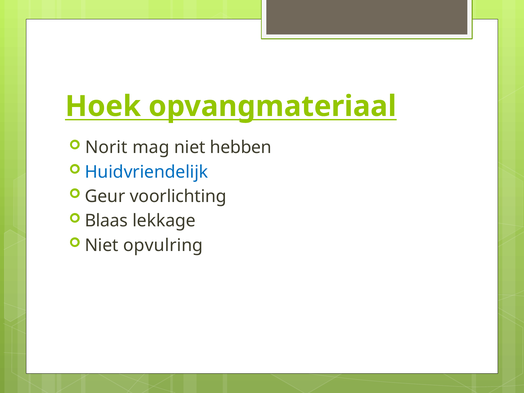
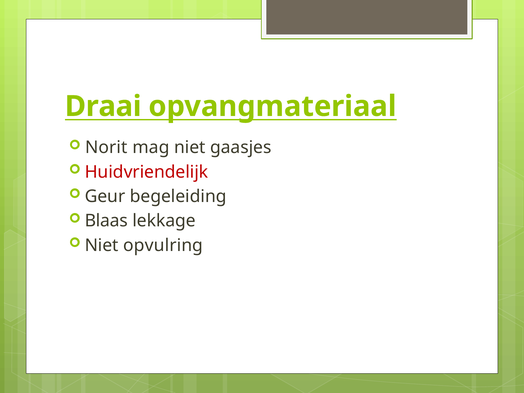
Hoek: Hoek -> Draai (103, 106)
hebben: hebben -> gaasjes (241, 147)
Huidvriendelijk colour: blue -> red (146, 172)
voorlichting: voorlichting -> begeleiding (178, 196)
